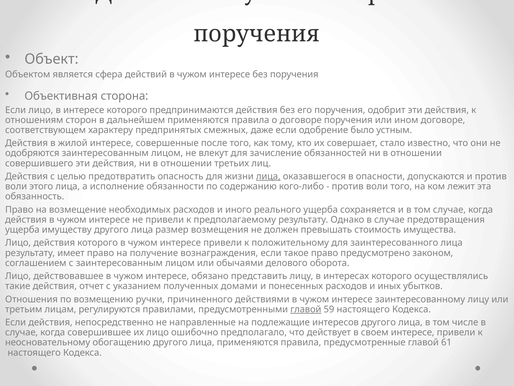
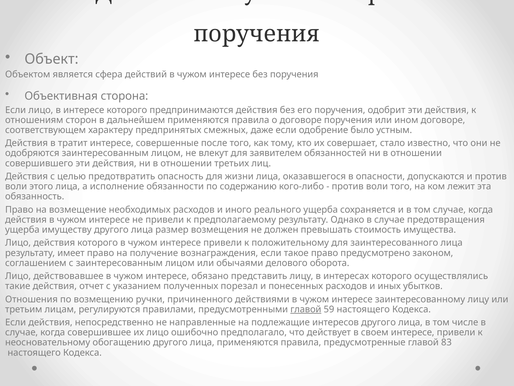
жилой: жилой -> тратит (73, 143)
зачисление: зачисление -> заявителем (276, 153)
лица underline: present -> none (268, 176)
домами: домами -> порезал (239, 286)
61: 61 -> 83 (446, 342)
